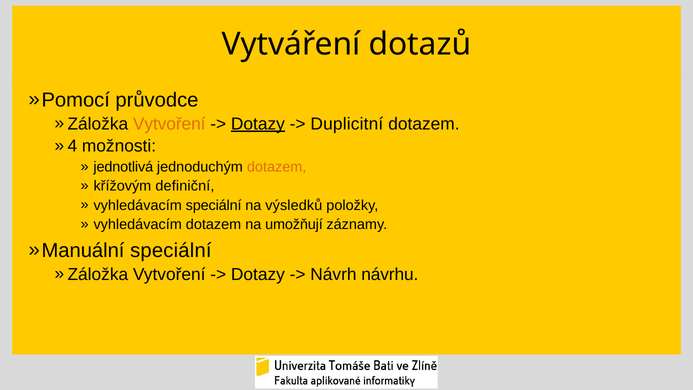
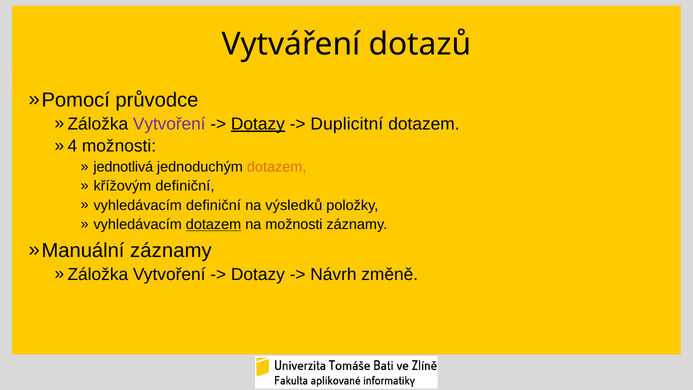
Vytvoření colour: orange -> purple (169, 124)
vyhledávacím speciální: speciální -> definiční (213, 205)
dotazem underline: none -> present (214, 224)
na umožňují: umožňují -> možnosti (294, 224)
speciální: speciální -> záznamy (171, 250)
návrhu: návrhu -> změně (390, 274)
